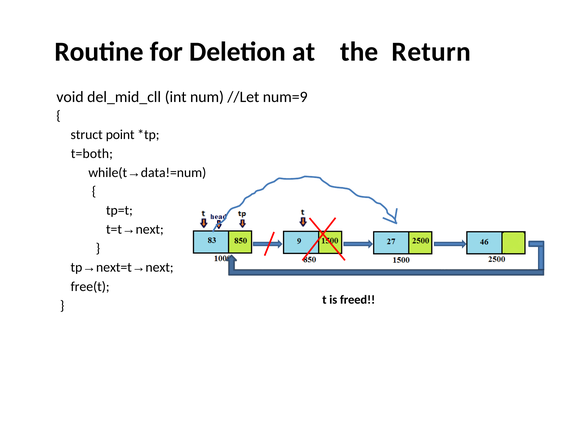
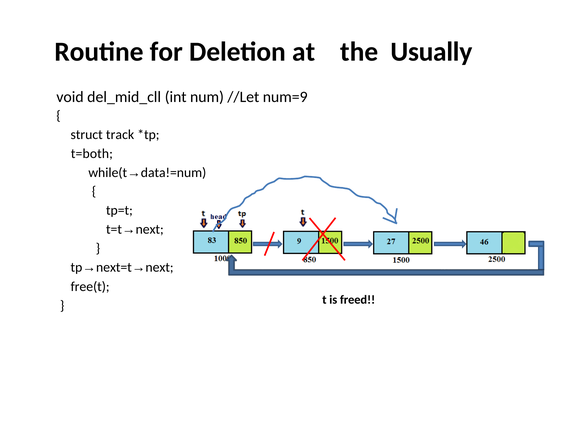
Return: Return -> Usually (432, 52)
point: point -> track (120, 134)
